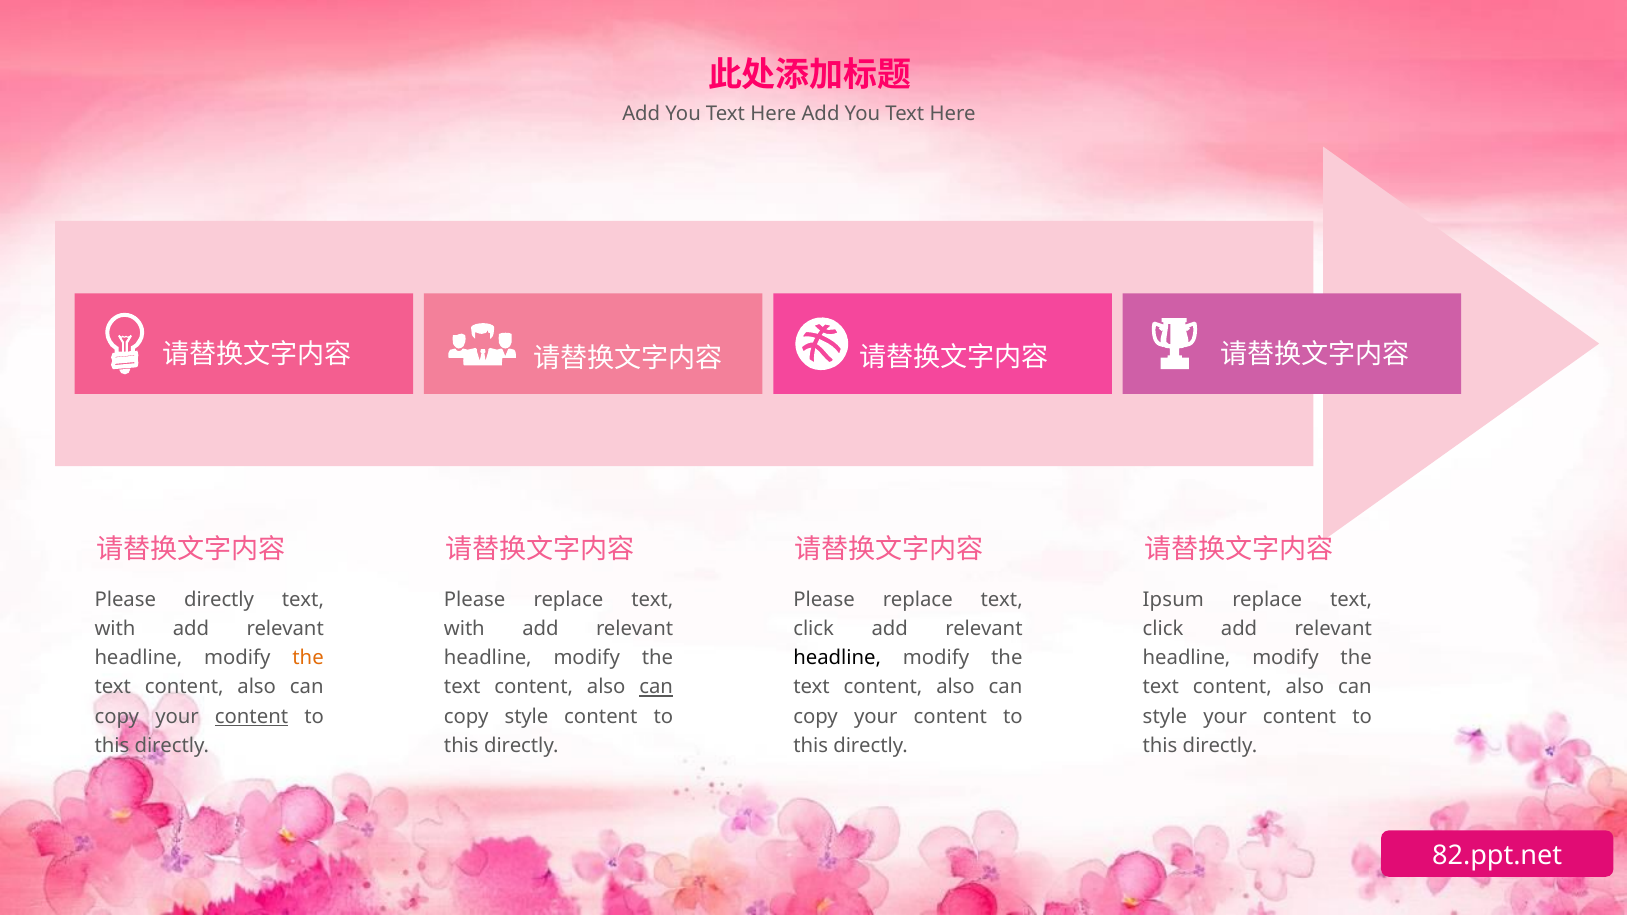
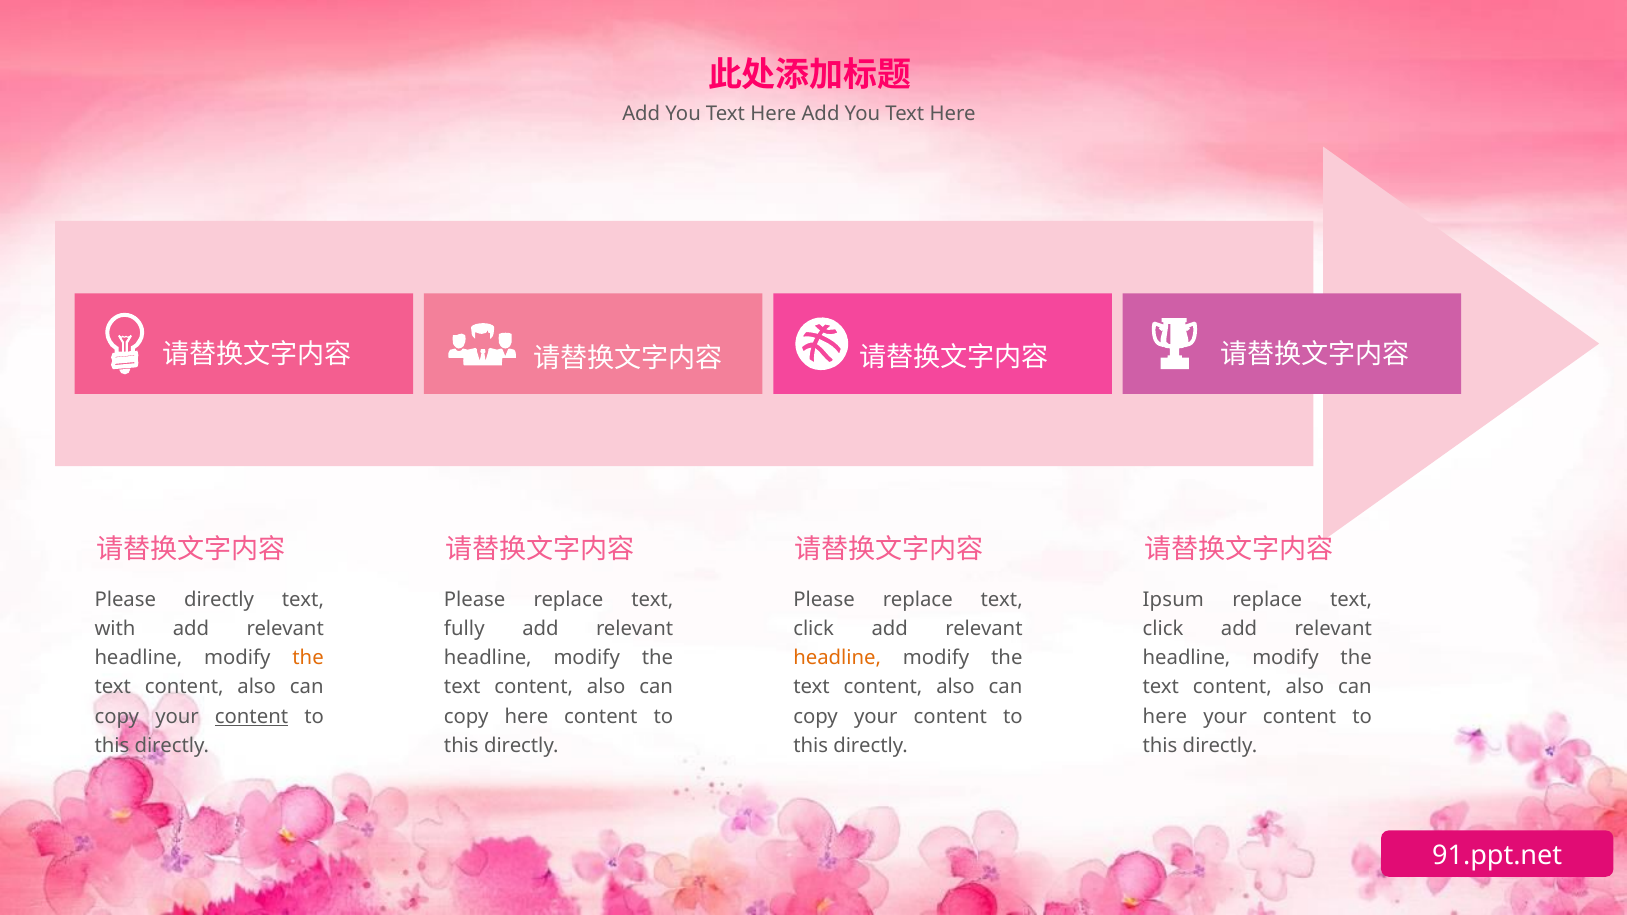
with: with -> fully (464, 629)
headline colour: black -> orange (837, 658)
can underline: present -> none (656, 687)
copy style: style -> here (526, 717)
style: style -> here (1165, 717)
82.ppt.net: 82.ppt.net -> 91.ppt.net (1497, 856)
